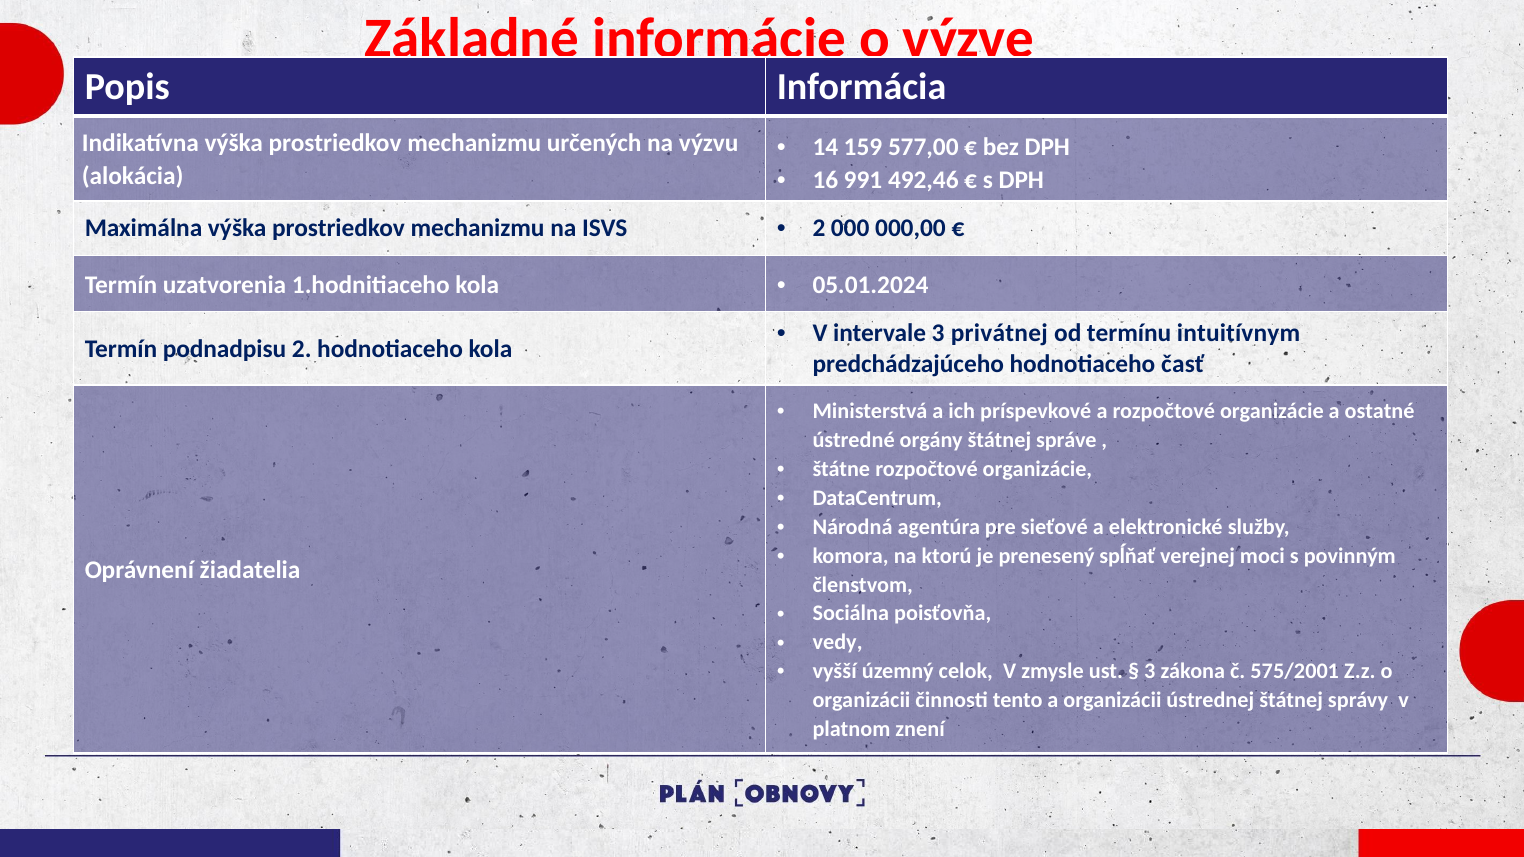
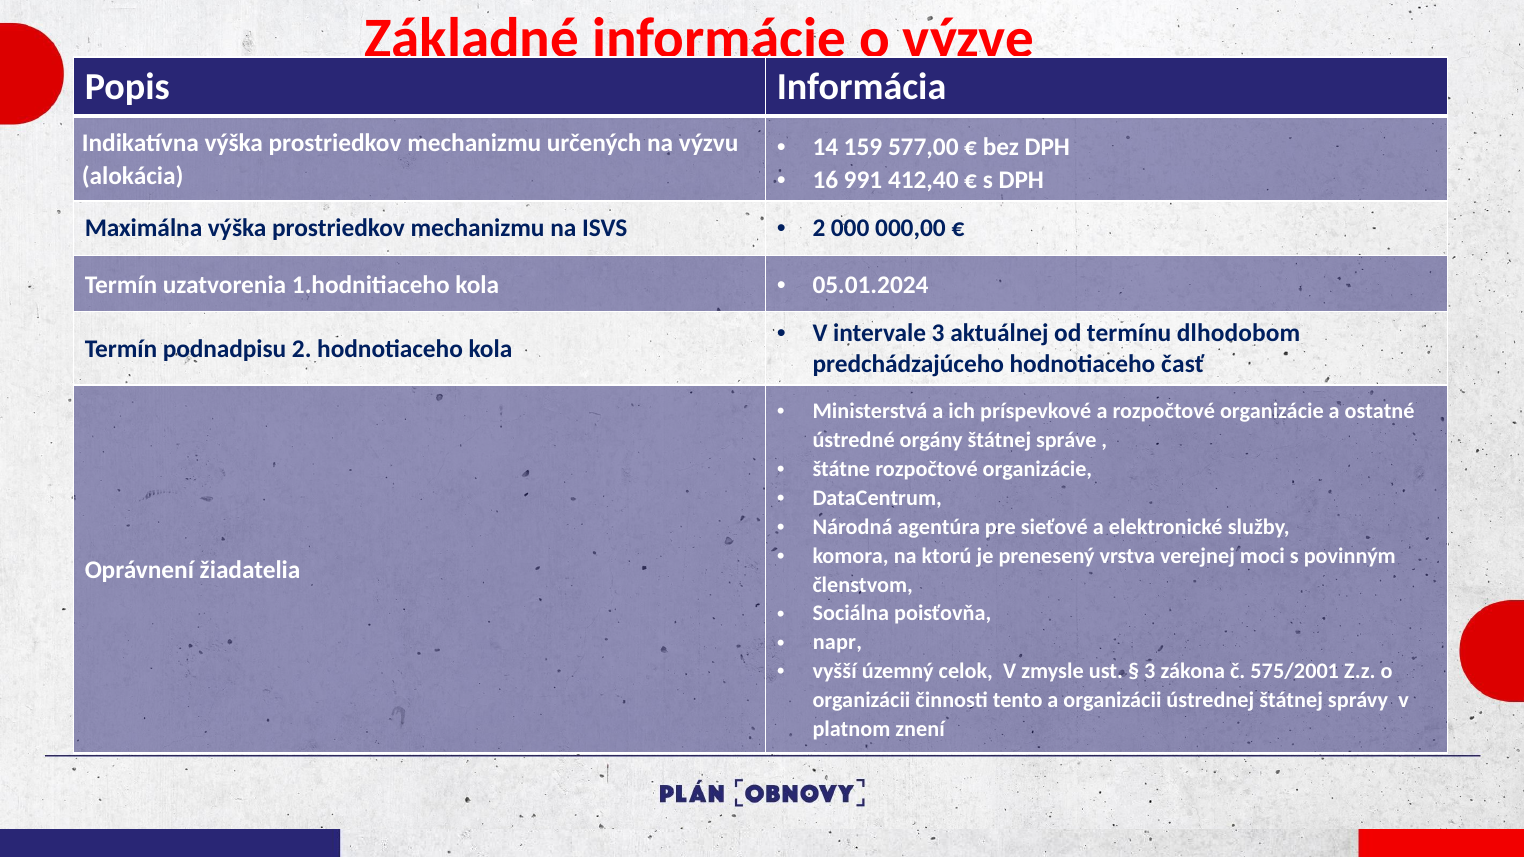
492,46: 492,46 -> 412,40 (923, 180)
privátnej: privátnej -> aktuálnej (999, 333)
intuitívnym: intuitívnym -> dlhodobom (1239, 333)
spĺňať: spĺňať -> vrstva (1127, 556)
vedy: vedy -> napr (837, 643)
